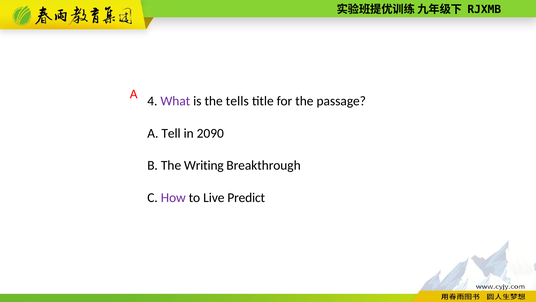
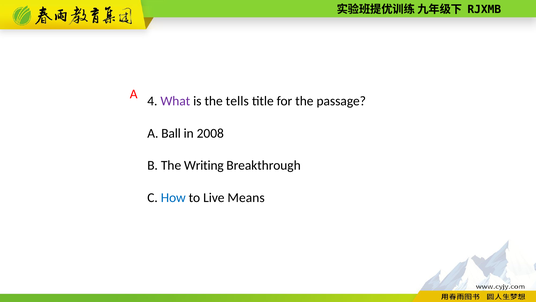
Tell: Tell -> Ball (171, 133)
2090: 2090 -> 2008 (210, 133)
How colour: purple -> blue (173, 197)
Predict: Predict -> Means (246, 197)
